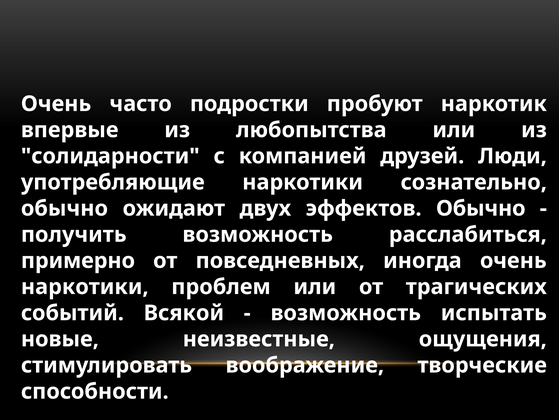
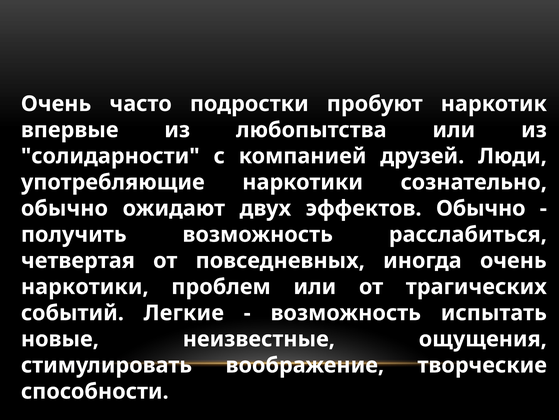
примерно: примерно -> четвертая (78, 260)
Всякой: Всякой -> Легкие (184, 312)
